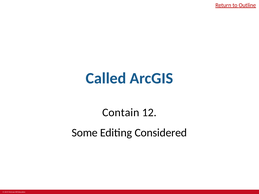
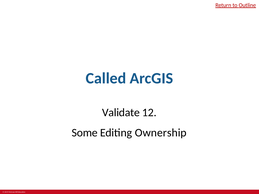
Contain: Contain -> Validate (121, 113)
Considered: Considered -> Ownership (161, 133)
